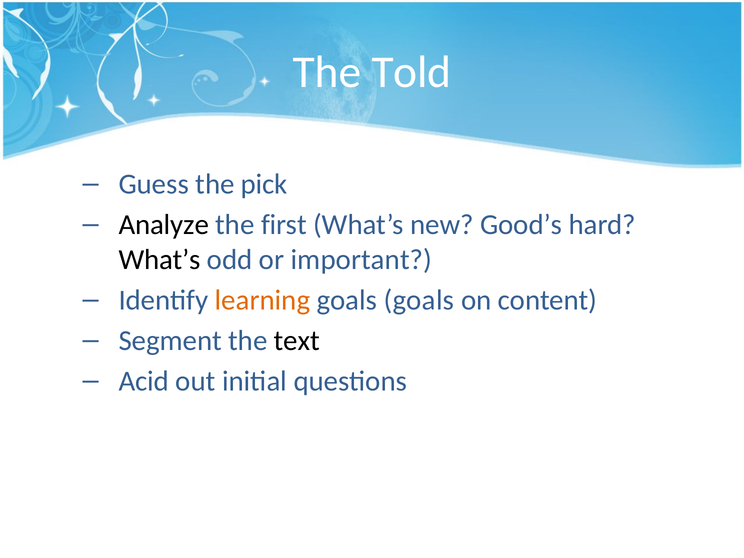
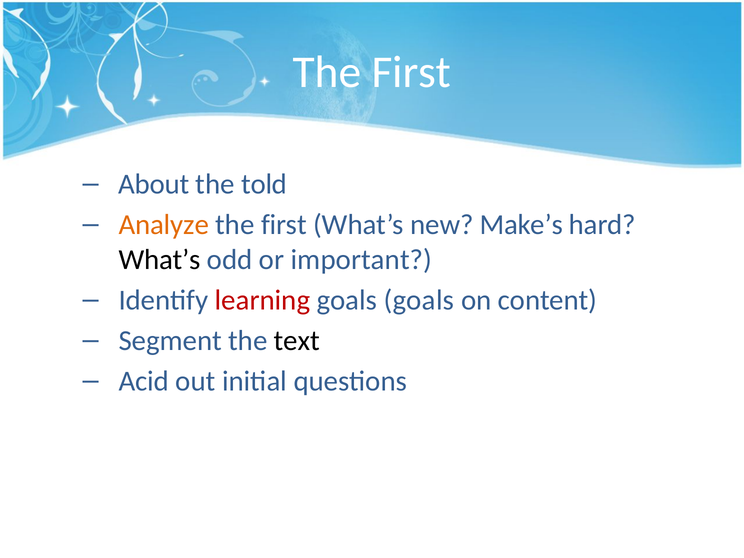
Told: Told -> First (411, 72)
Guess: Guess -> About (154, 184)
pick: pick -> told (264, 184)
Analyze colour: black -> orange (164, 225)
Good’s: Good’s -> Make’s (521, 225)
learning colour: orange -> red (263, 300)
